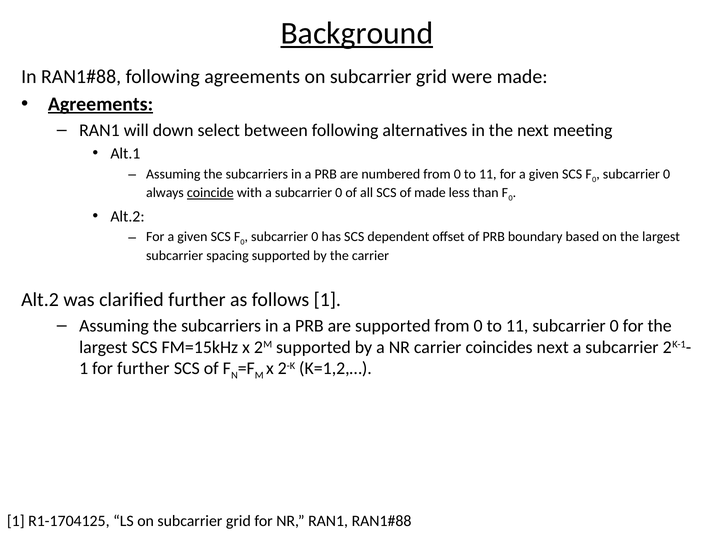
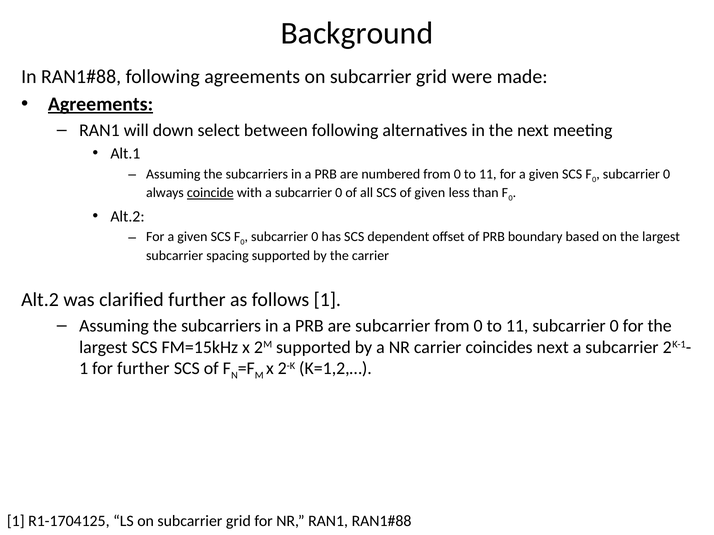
Background underline: present -> none (357, 33)
of made: made -> given (430, 193)
are supported: supported -> subcarrier (393, 326)
